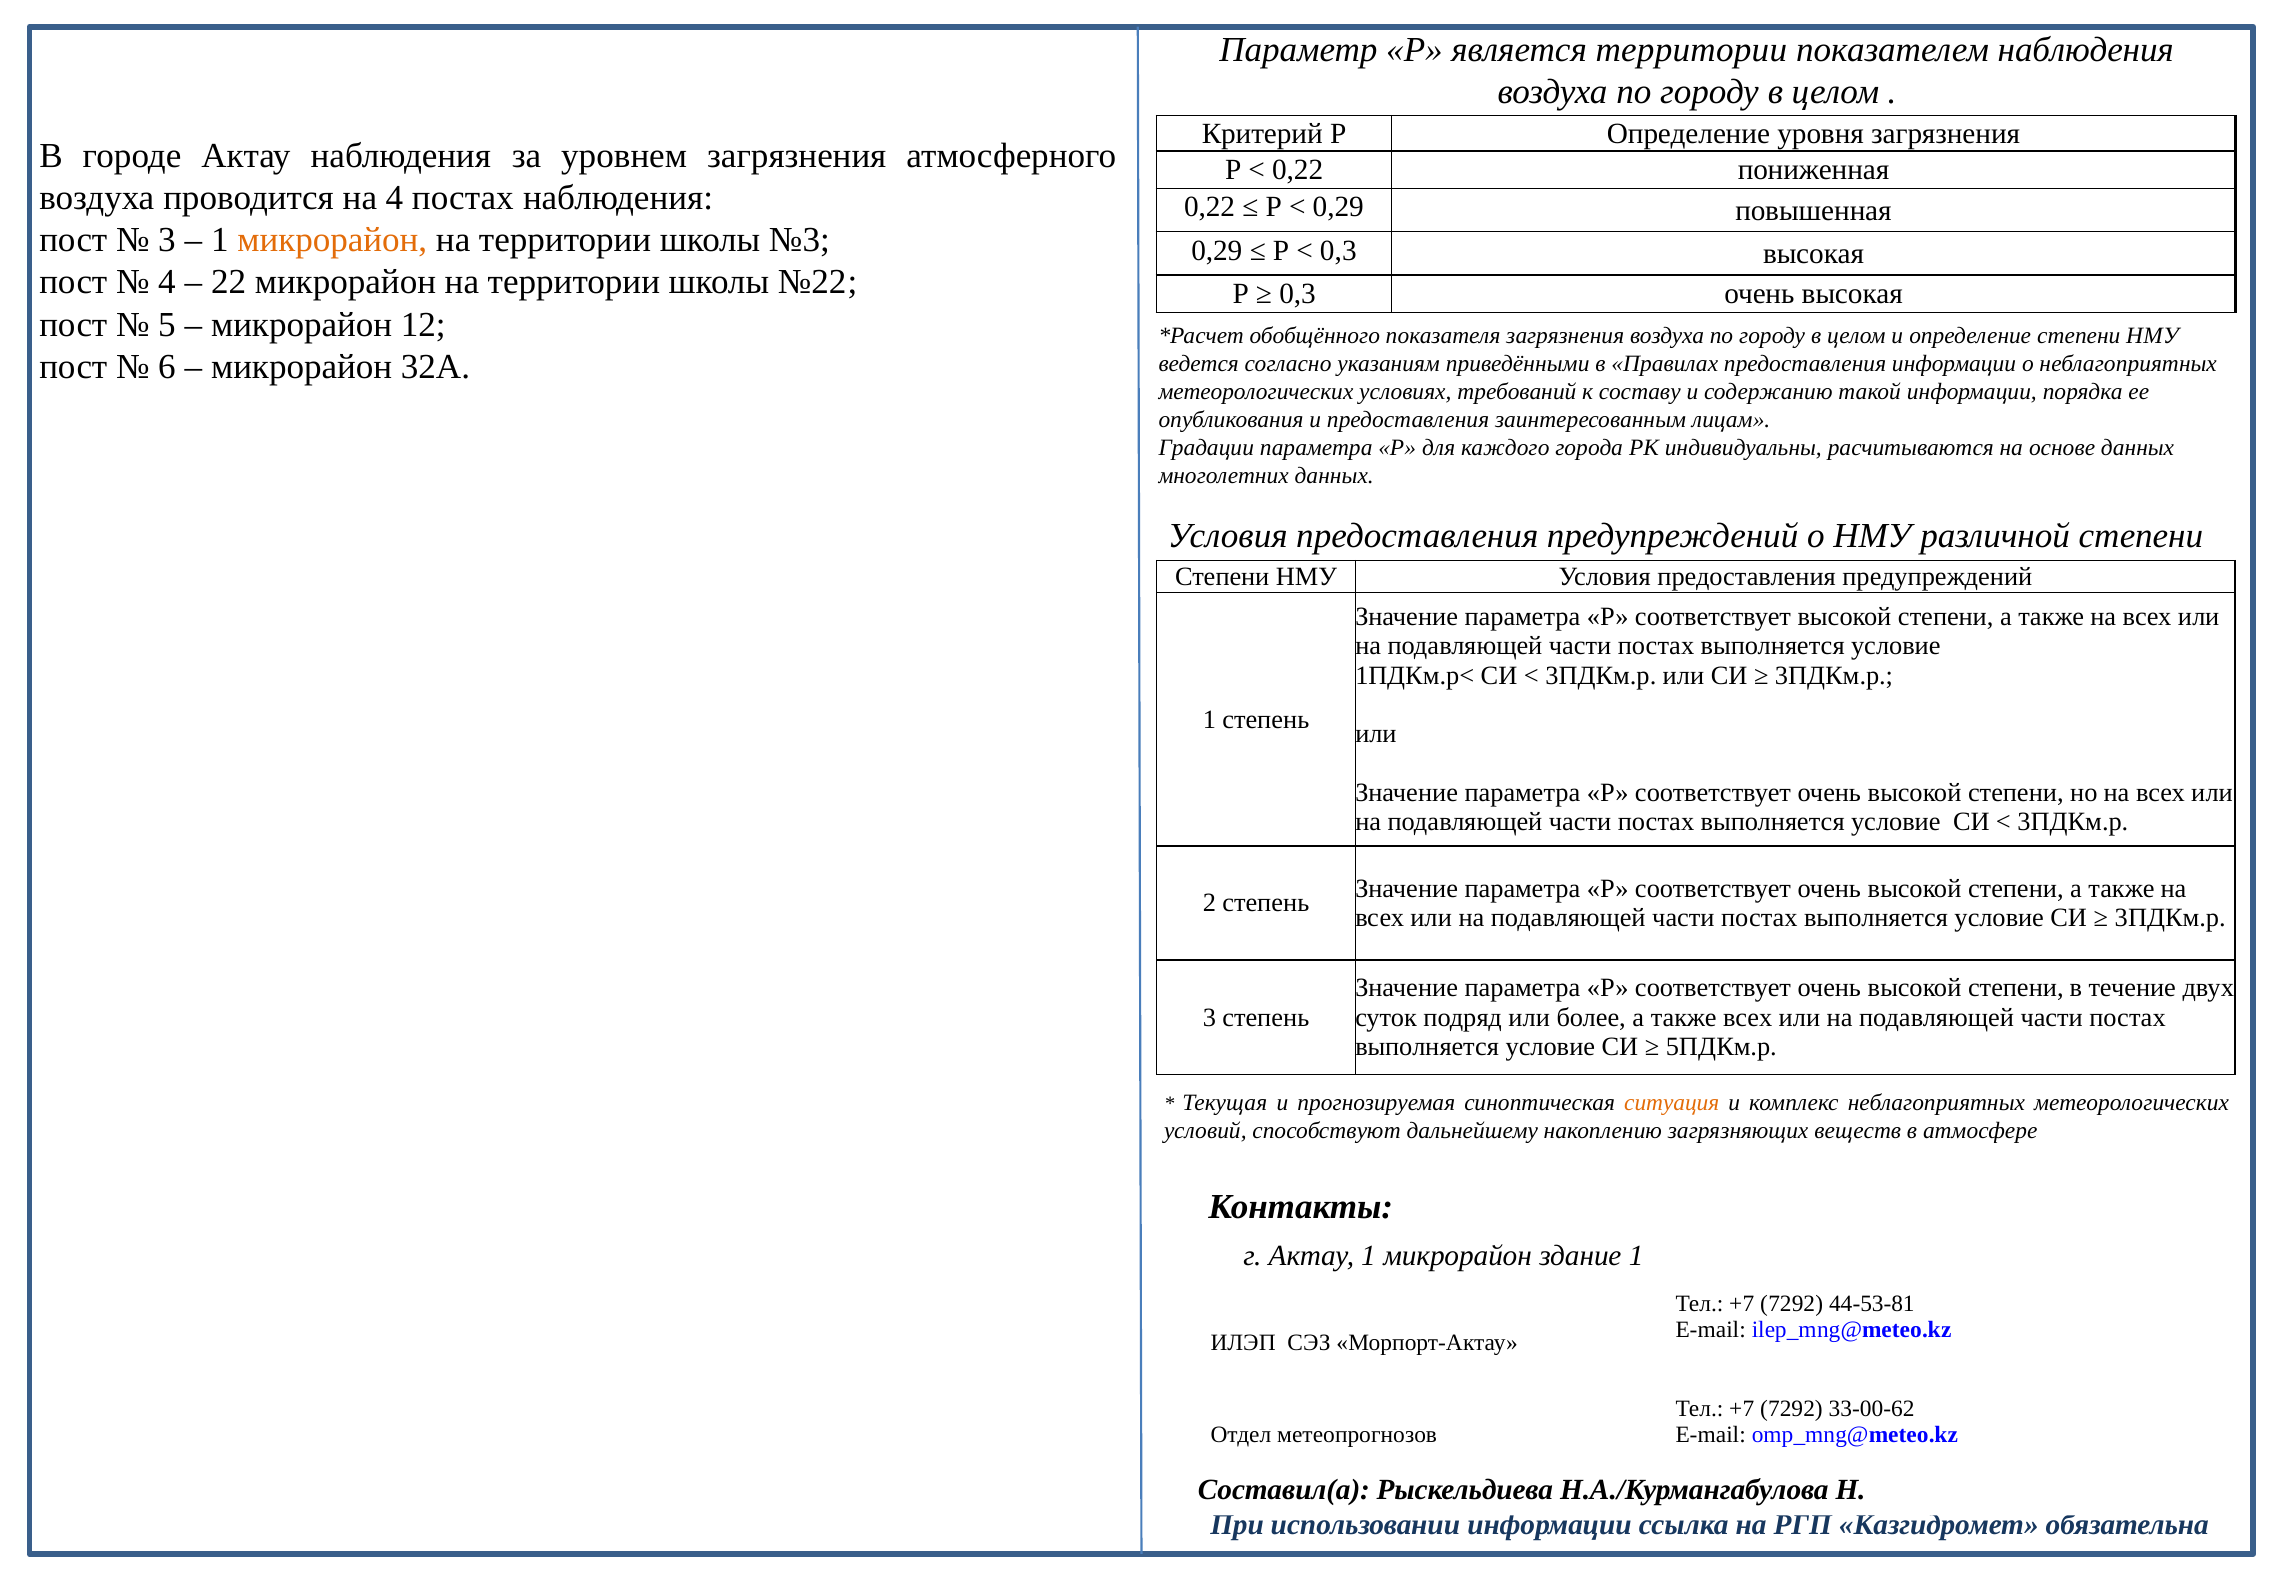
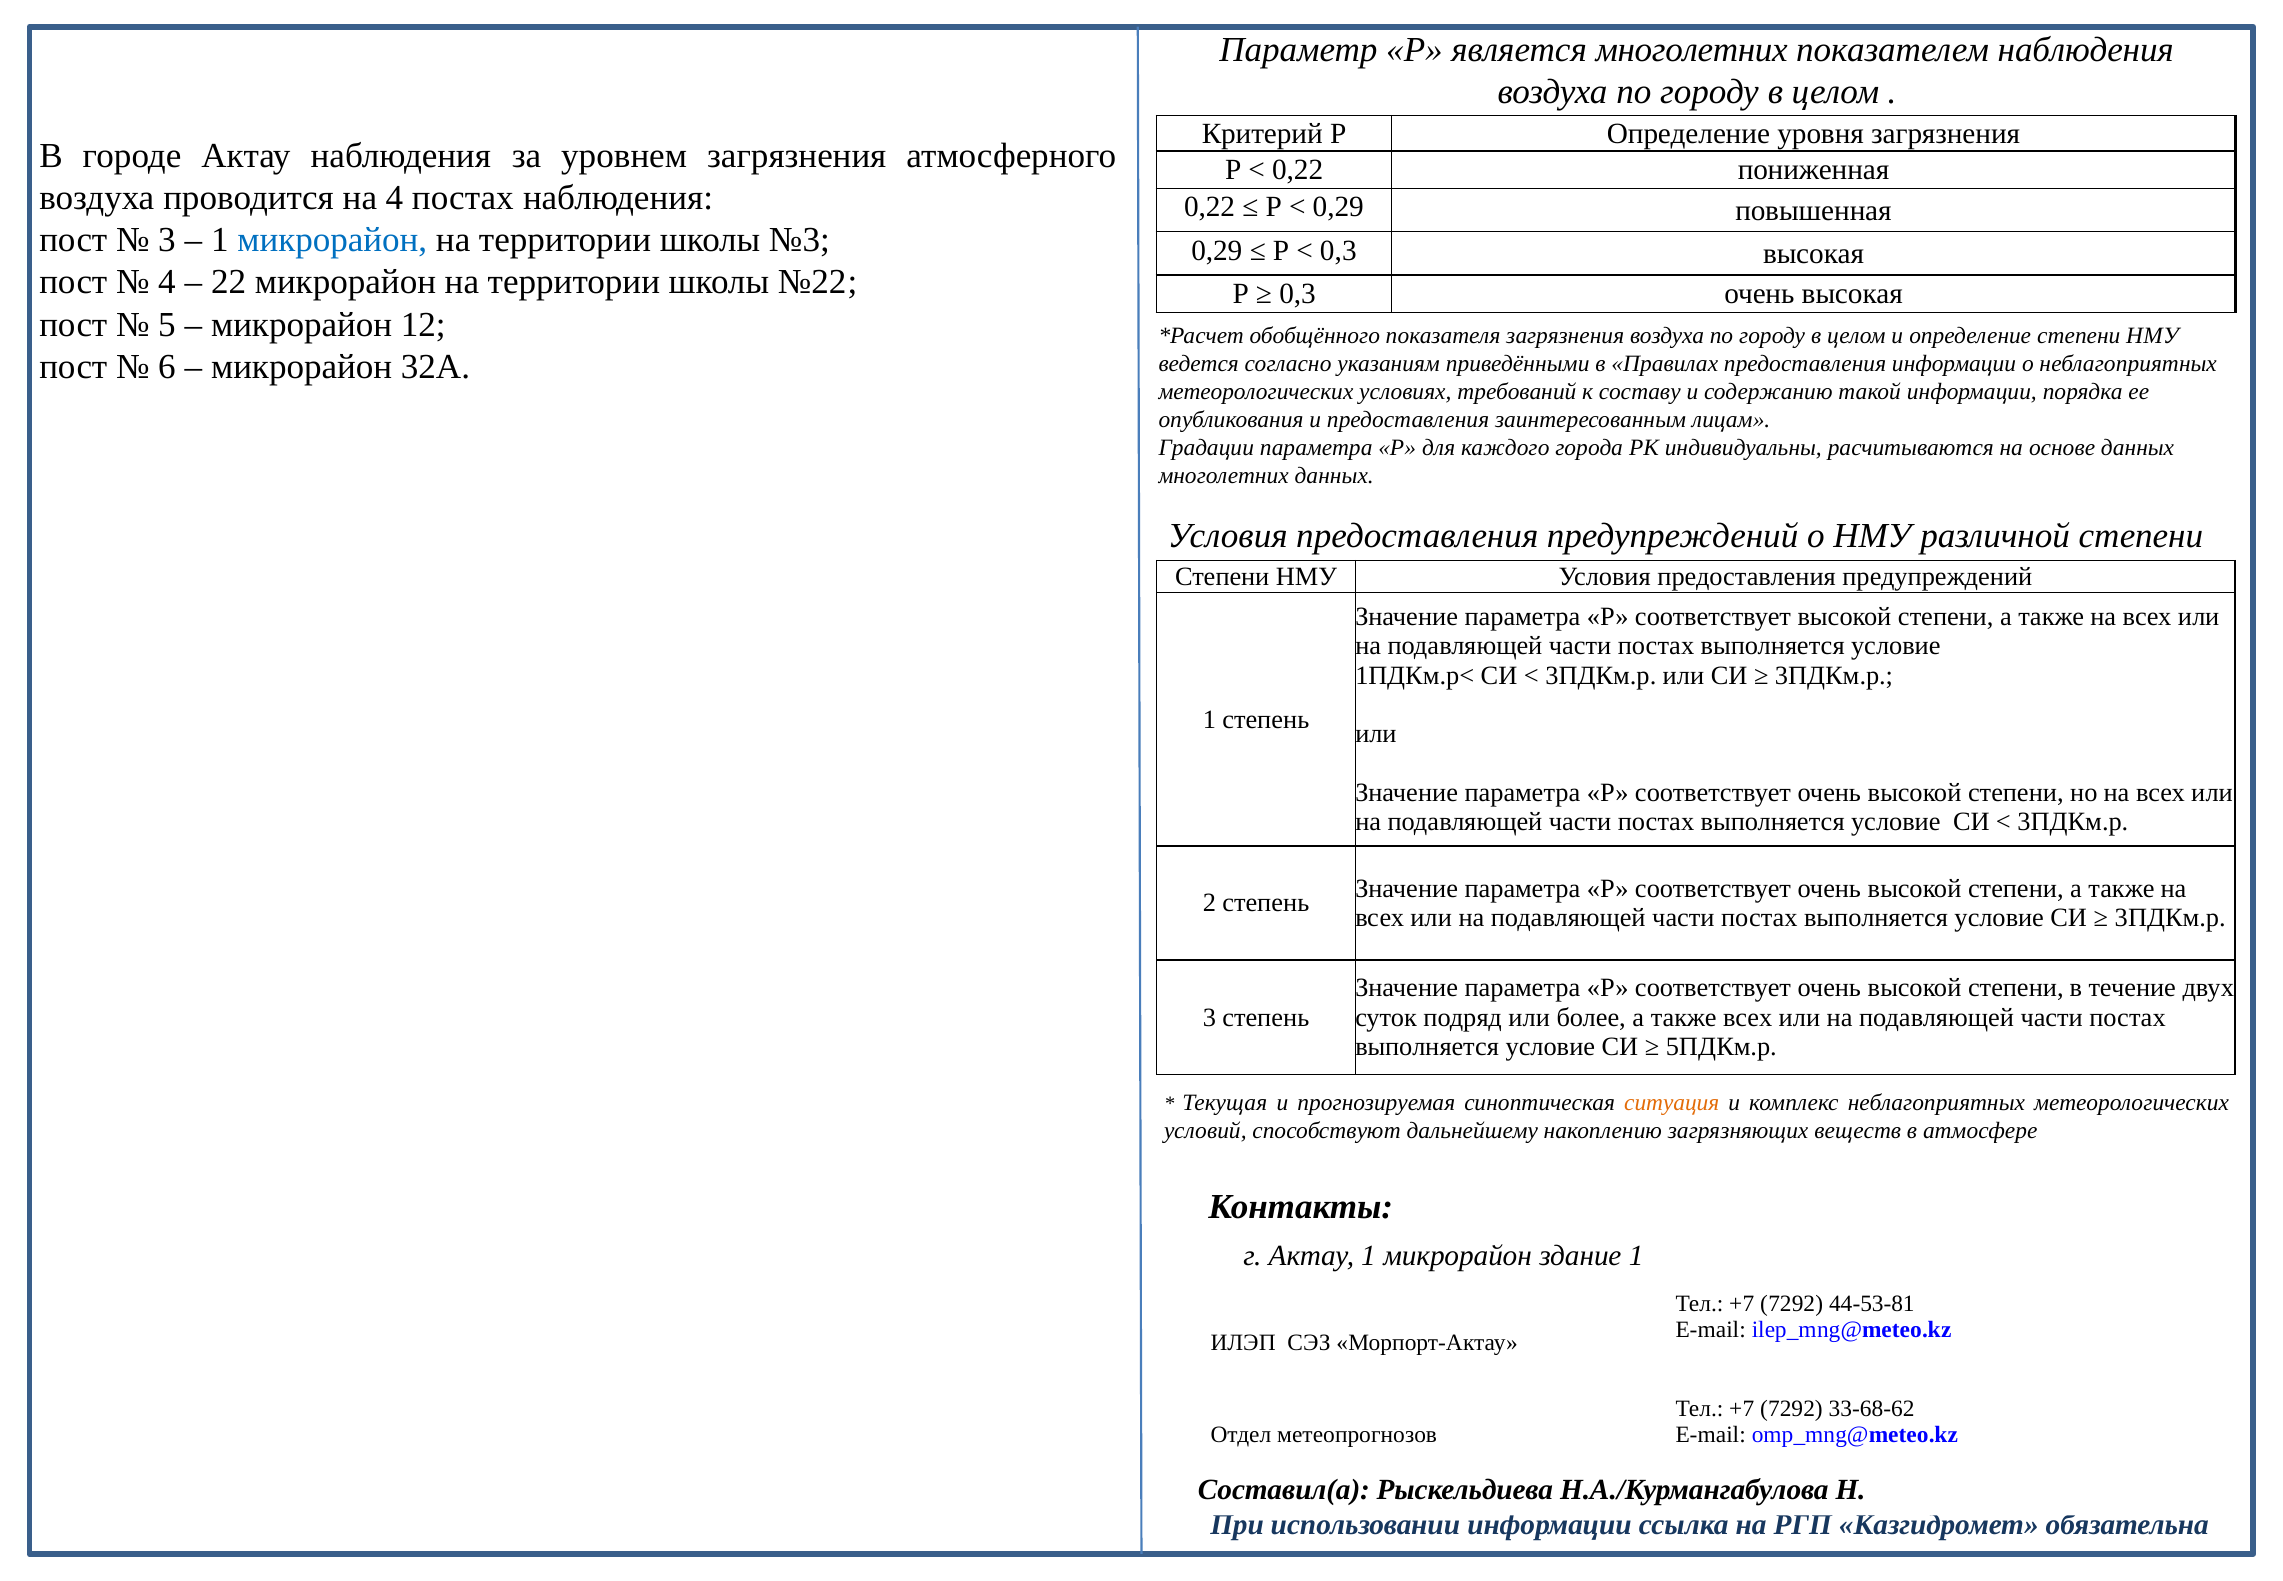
является территории: территории -> многолетних (1692, 49)
микрорайон colour: orange -> blue (332, 240)
33-00-62: 33-00-62 -> 33-68-62 (1872, 1409)
